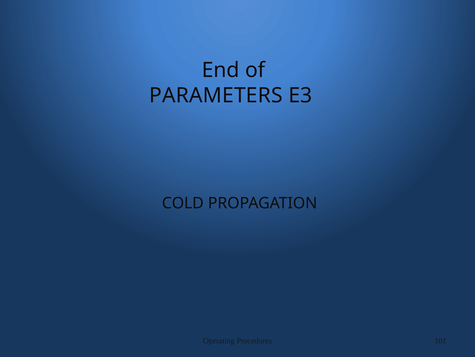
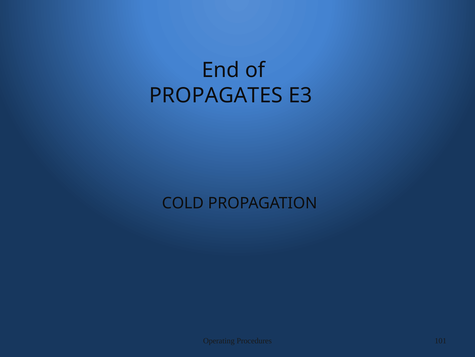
PARAMETERS: PARAMETERS -> PROPAGATES (216, 95)
